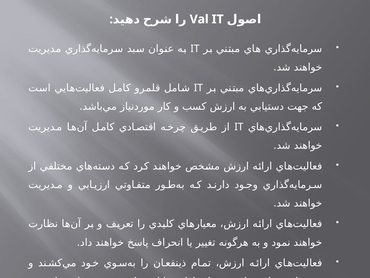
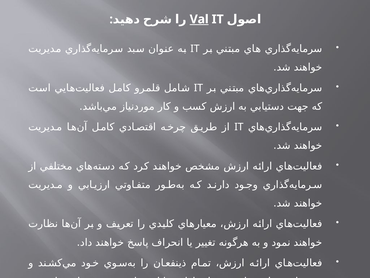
Val underline: none -> present (199, 19)
